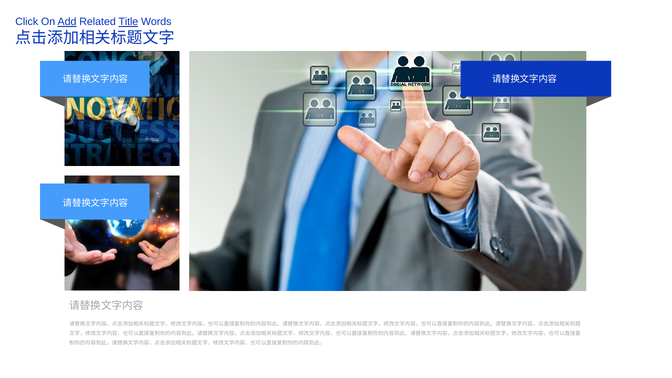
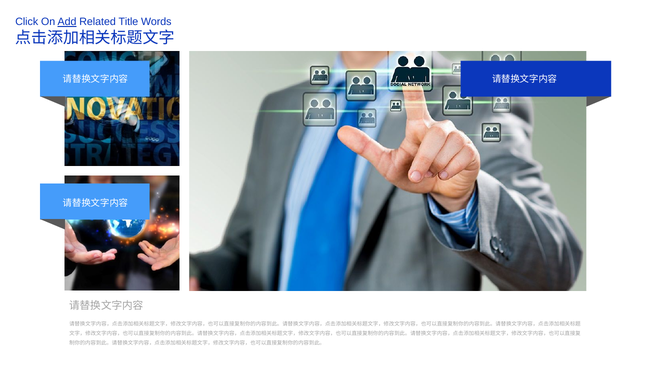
Title underline: present -> none (128, 22)
